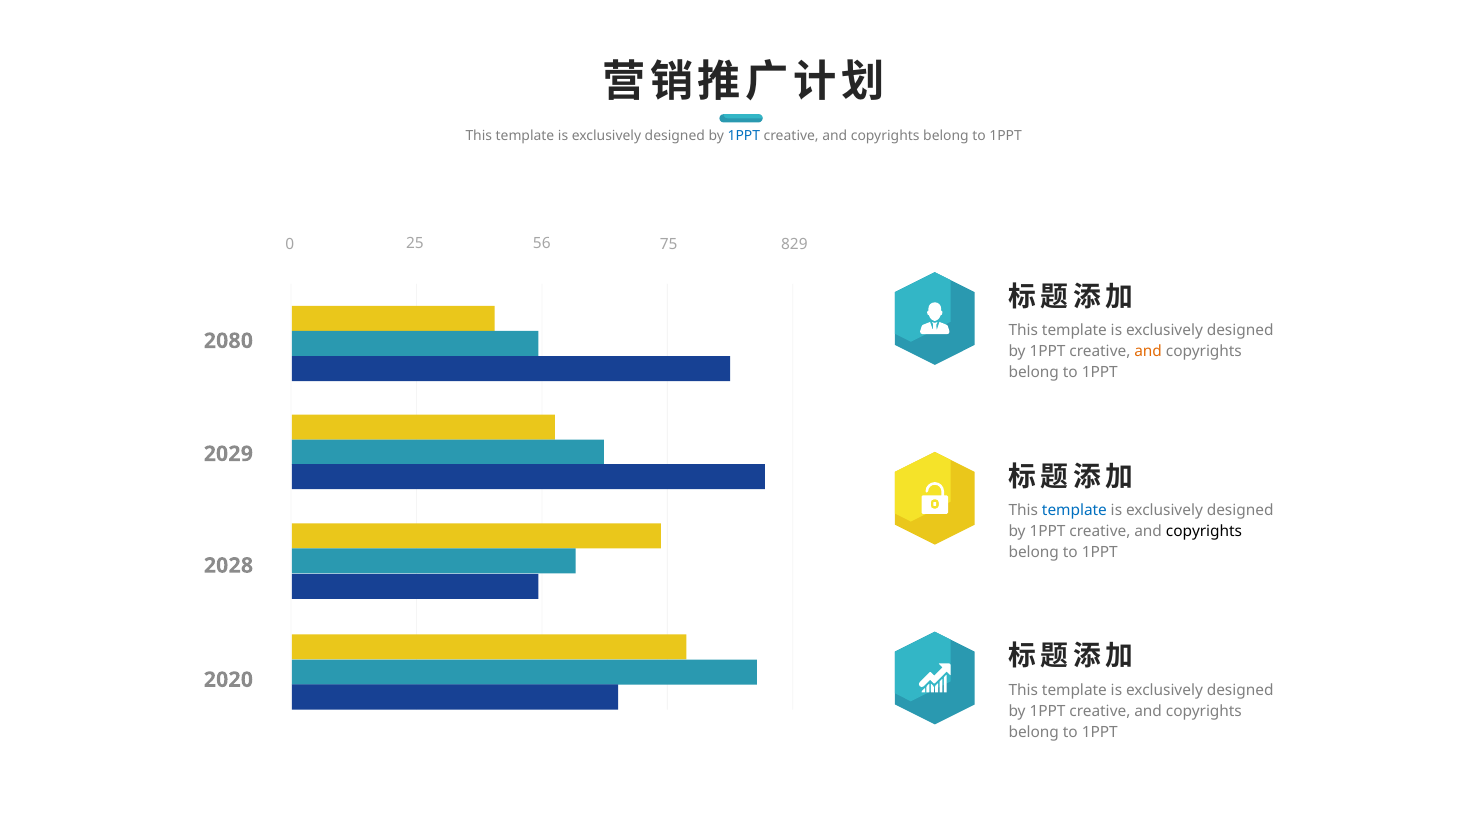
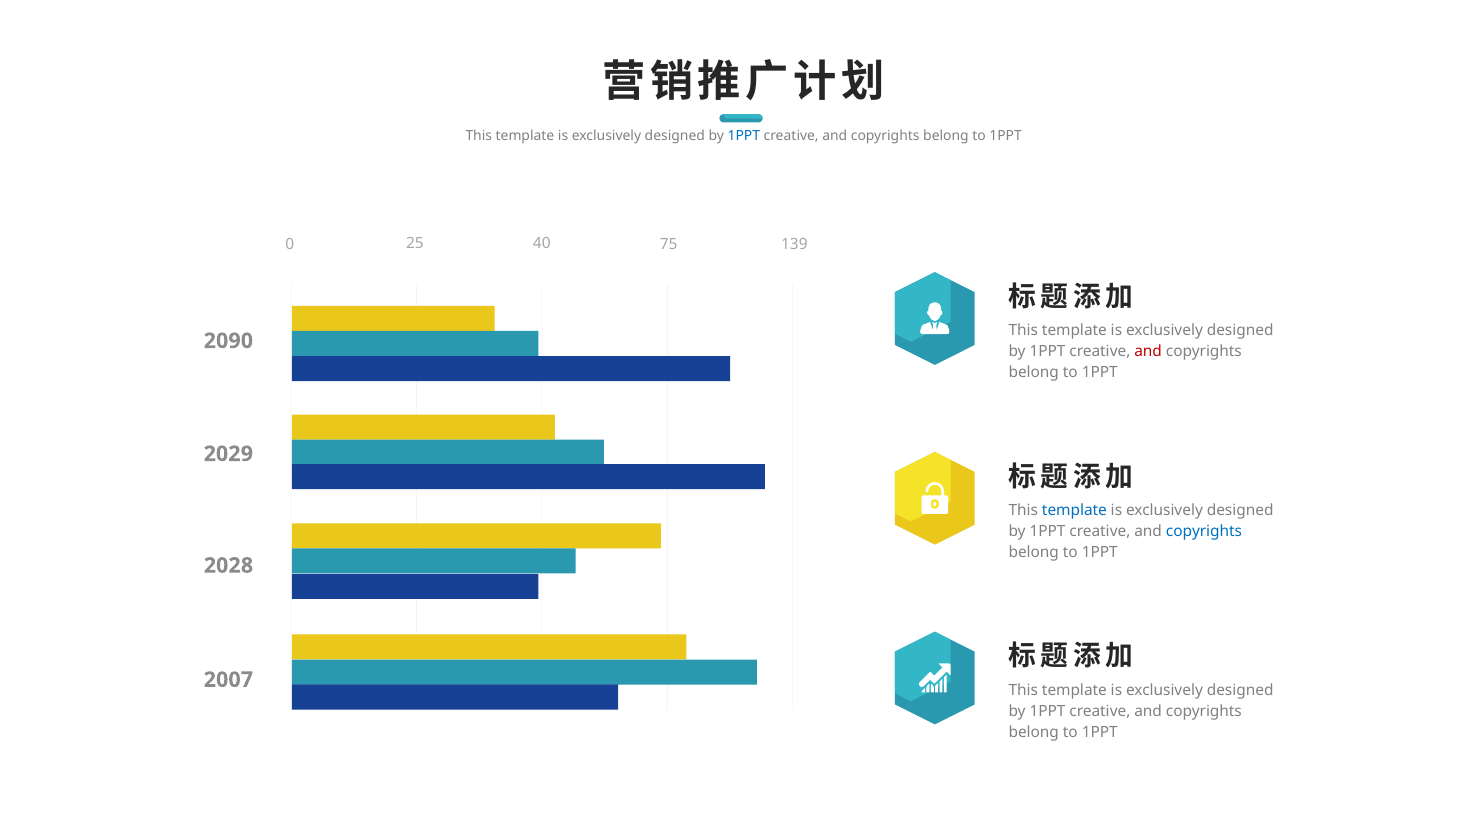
56: 56 -> 40 (542, 243)
829: 829 -> 139 (794, 244)
2080: 2080 -> 2090 (228, 341)
and colour: orange -> red (1148, 352)
copyrights colour: black -> blue (1204, 531)
2020: 2020 -> 2007 (228, 680)
